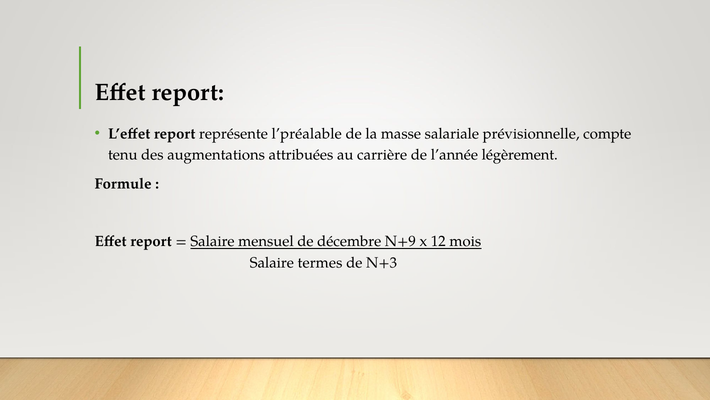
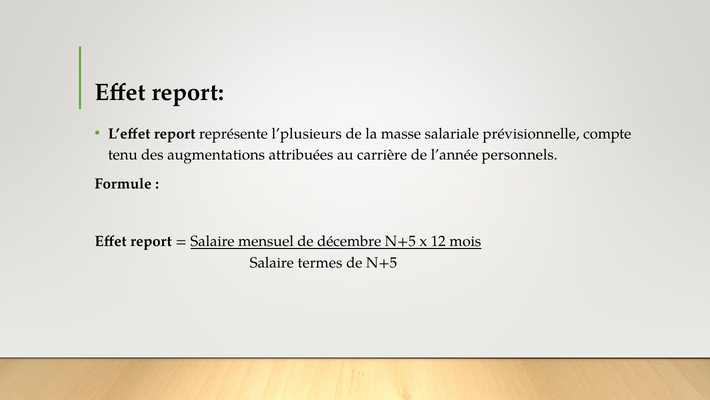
l’préalable: l’préalable -> l’plusieurs (307, 134)
légèrement: légèrement -> personnels (520, 155)
décembre N+9: N+9 -> N+5 (400, 241)
de N+3: N+3 -> N+5 (382, 262)
